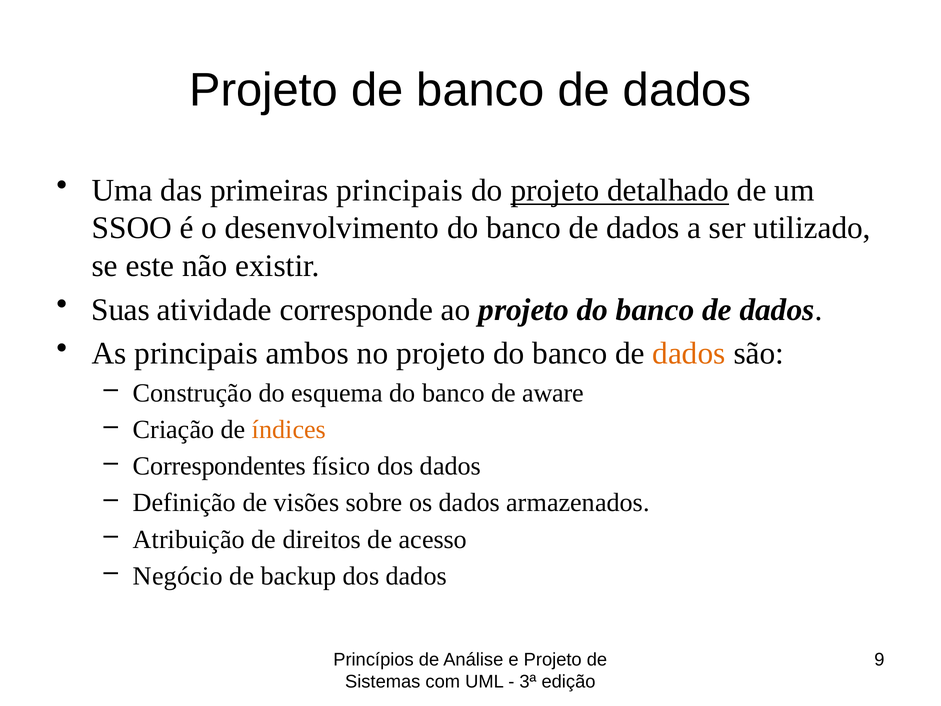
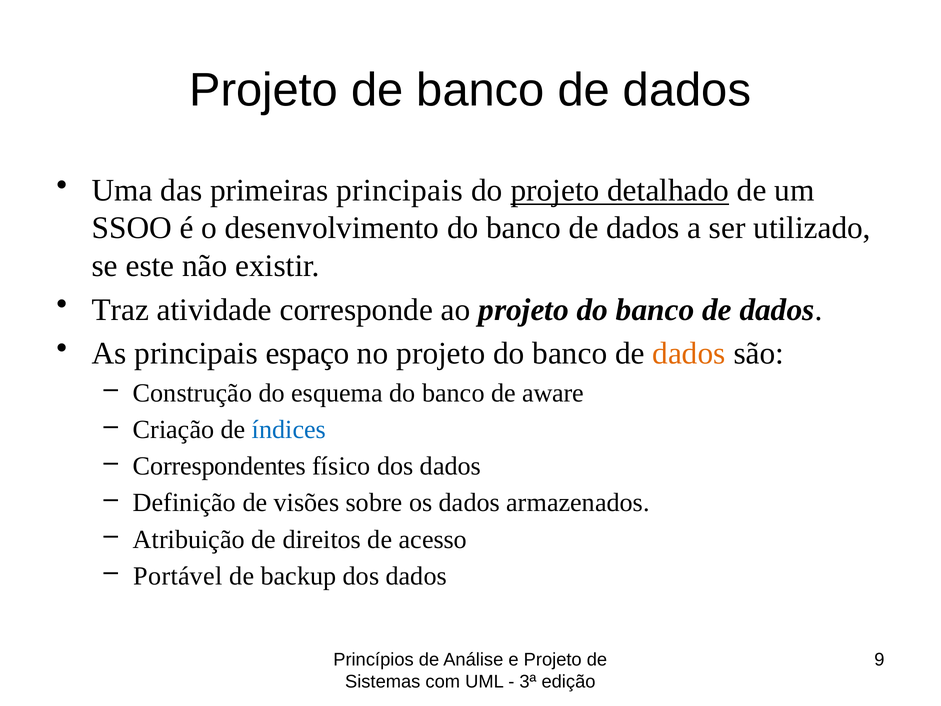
Suas: Suas -> Traz (120, 310)
ambos: ambos -> espaço (308, 353)
índices colour: orange -> blue (289, 429)
Negócio: Negócio -> Portável (178, 576)
